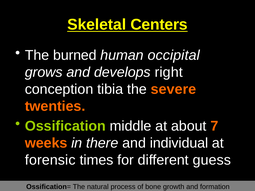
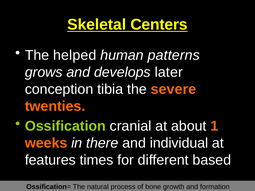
burned: burned -> helped (75, 55)
occipital: occipital -> patterns (174, 55)
right: right -> later (169, 72)
middle: middle -> cranial (131, 126)
7: 7 -> 1 (214, 126)
forensic: forensic -> features (50, 160)
guess: guess -> based (212, 160)
